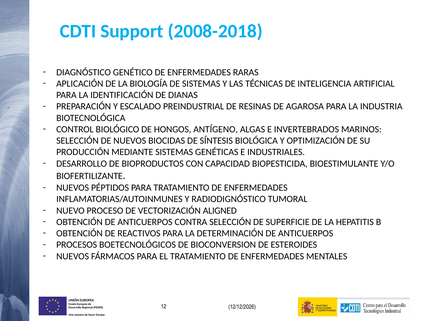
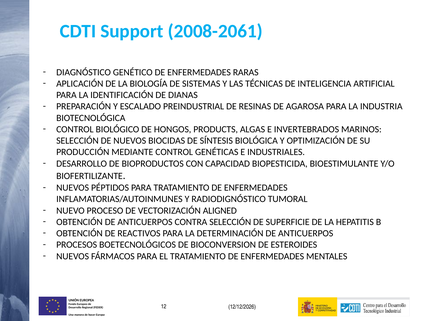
2008-2018: 2008-2018 -> 2008-2061 (215, 31)
ANTÍGENO: ANTÍGENO -> PRODUCTS (216, 129)
MEDIANTE SISTEMAS: SISTEMAS -> CONTROL (174, 152)
